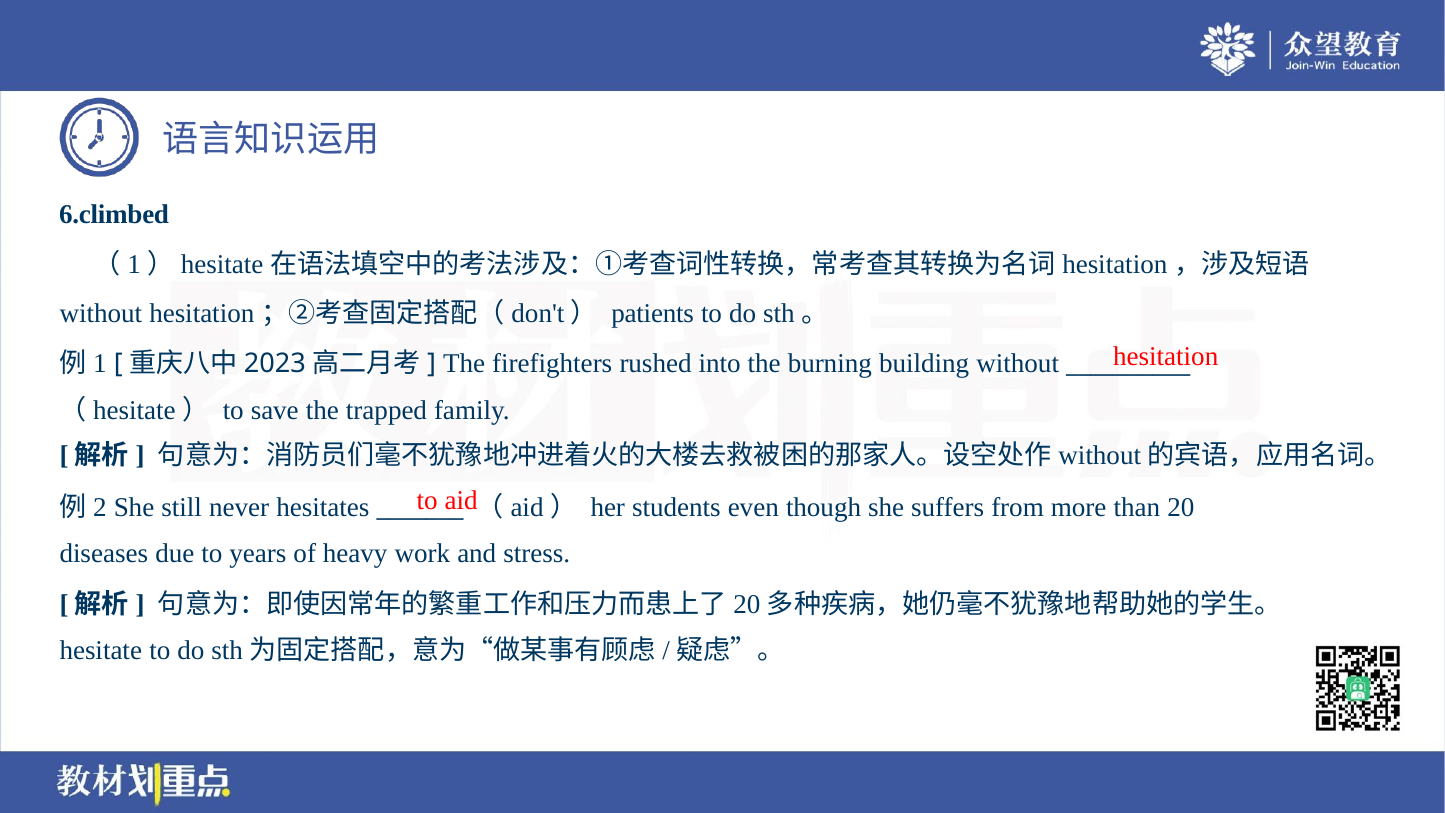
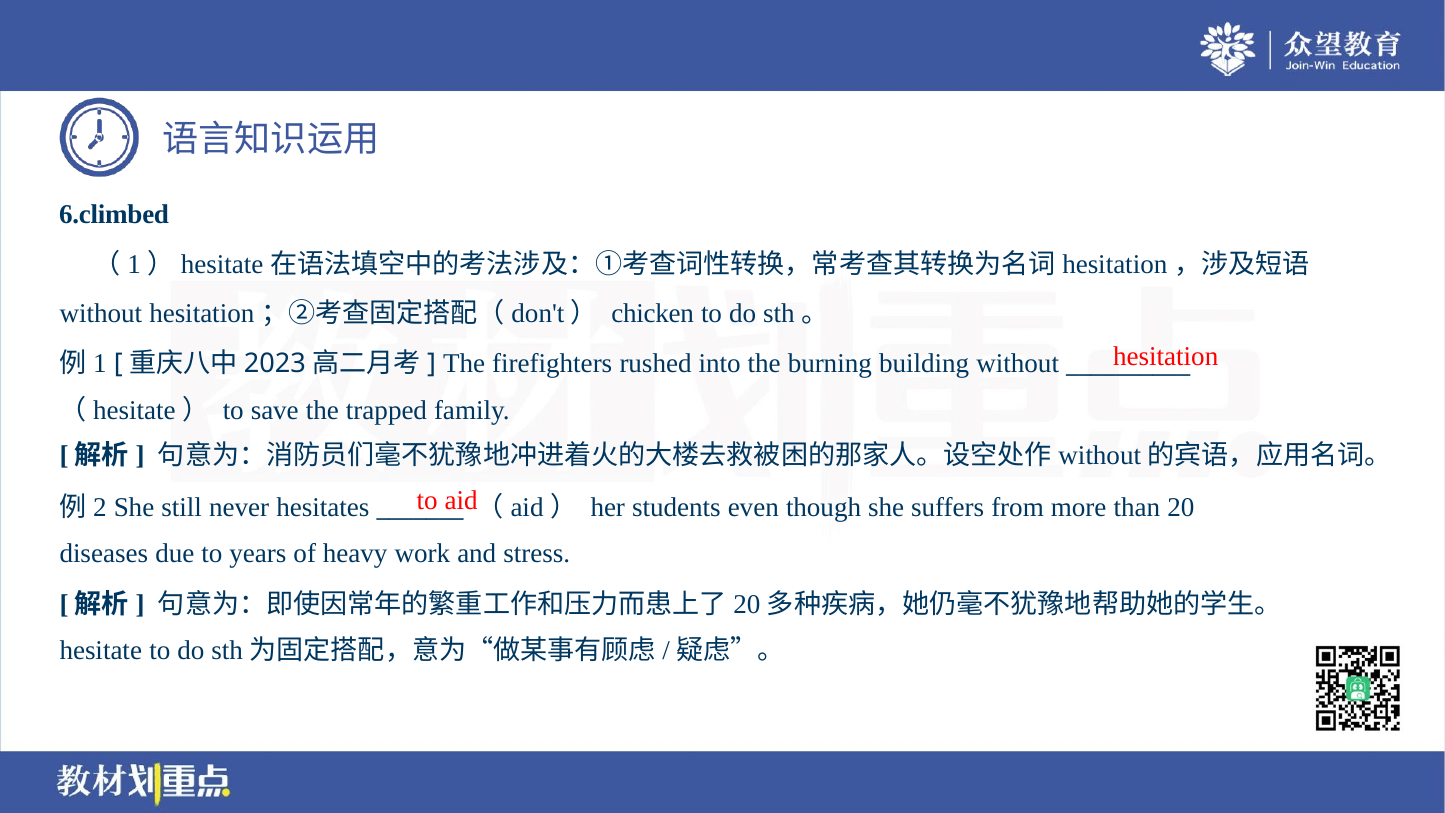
patients: patients -> chicken (653, 314)
